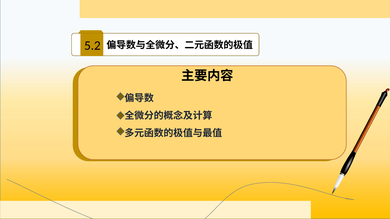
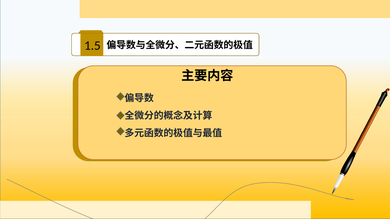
5.2: 5.2 -> 1.5 (92, 46)
